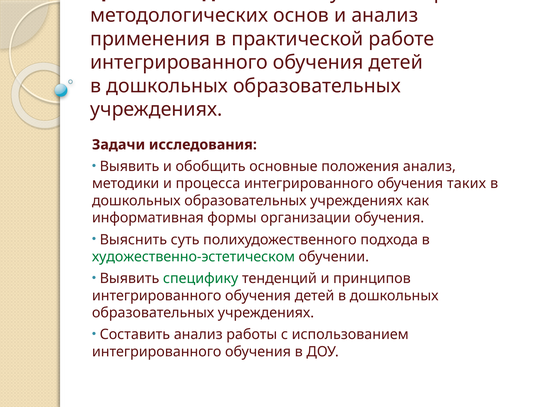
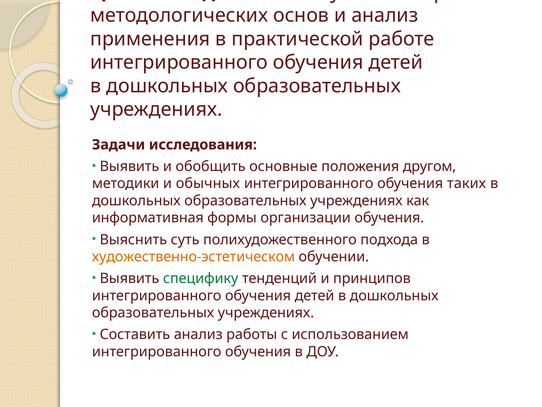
положения анализ: анализ -> другом (429, 166)
процесса: процесса -> обычных (208, 183)
художественно-эстетическом colour: green -> orange (193, 257)
